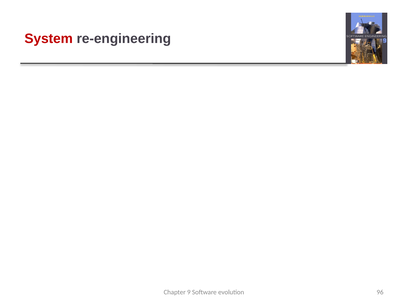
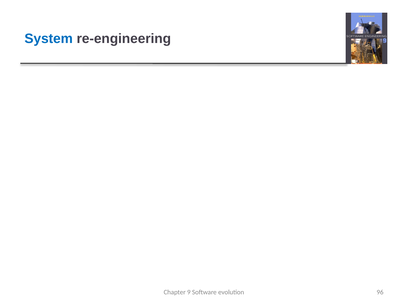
System colour: red -> blue (49, 39)
